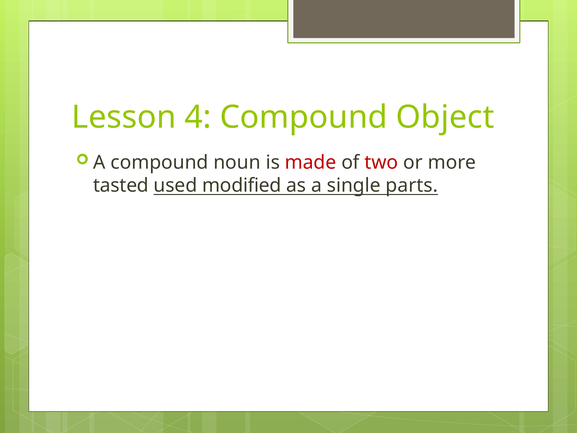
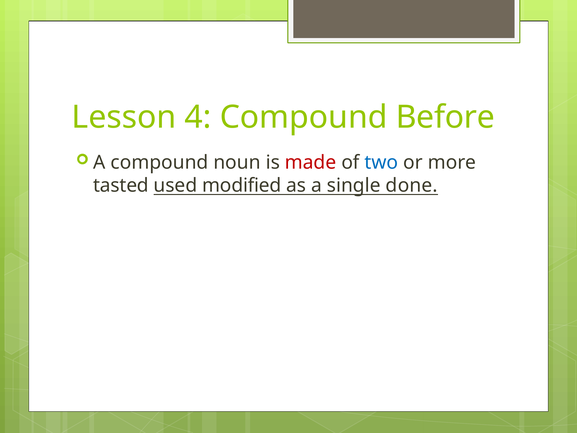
Object: Object -> Before (445, 117)
two colour: red -> blue (381, 162)
parts: parts -> done (412, 185)
